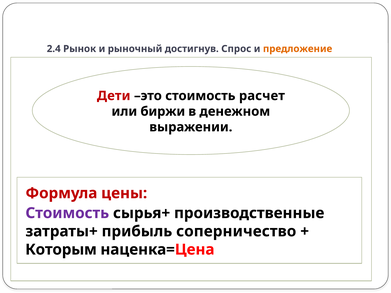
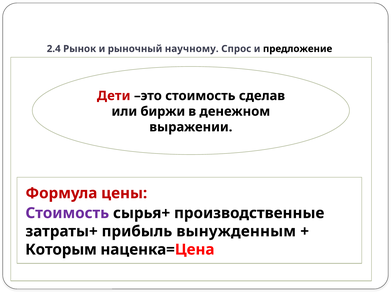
достигнув: достигнув -> научному (192, 49)
предложение colour: orange -> black (298, 49)
расчет: расчет -> сделав (262, 96)
соперничество: соперничество -> вынужденным (236, 232)
